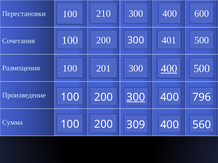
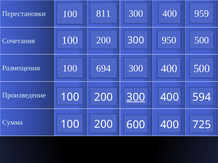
210: 210 -> 811 (104, 14)
600: 600 -> 959 (202, 14)
401: 401 -> 950 (169, 40)
201: 201 -> 694 (104, 69)
400 underline: present -> none (169, 69)
796: 796 -> 594 (202, 98)
309: 309 -> 600 (136, 125)
560: 560 -> 725 (202, 125)
